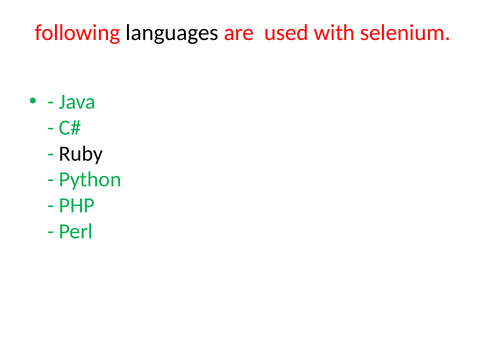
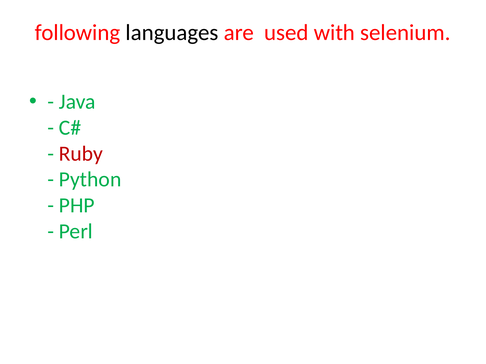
Ruby colour: black -> red (81, 154)
